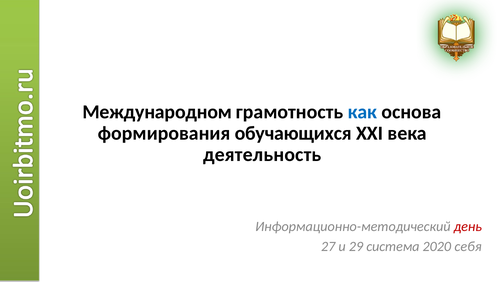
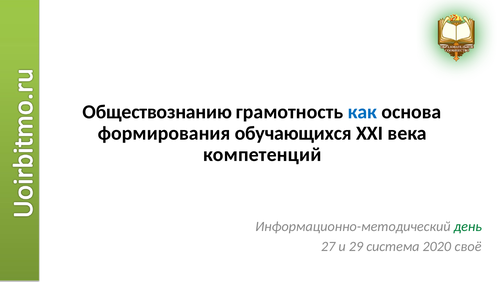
Международном: Международном -> Обществознанию (157, 112)
деятельность: деятельность -> компетенций (262, 155)
день colour: red -> green (468, 226)
себя: себя -> своё (468, 247)
